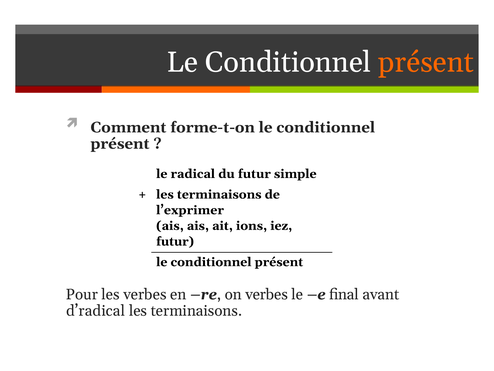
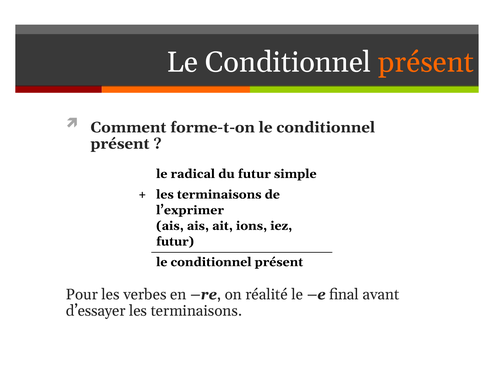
on verbes: verbes -> réalité (267, 294)
d’radical: d’radical -> d’essayer (96, 310)
